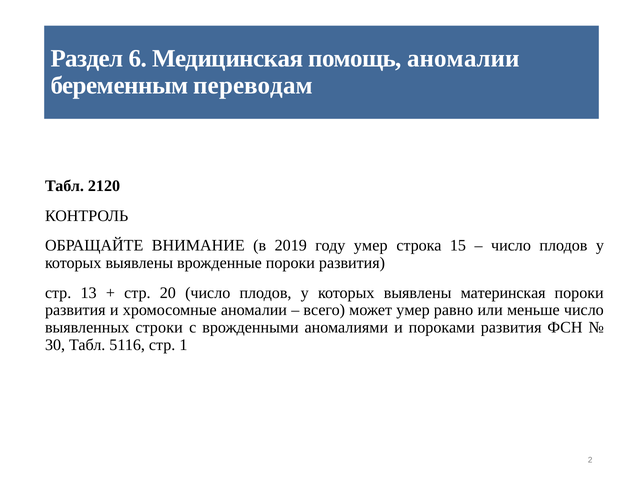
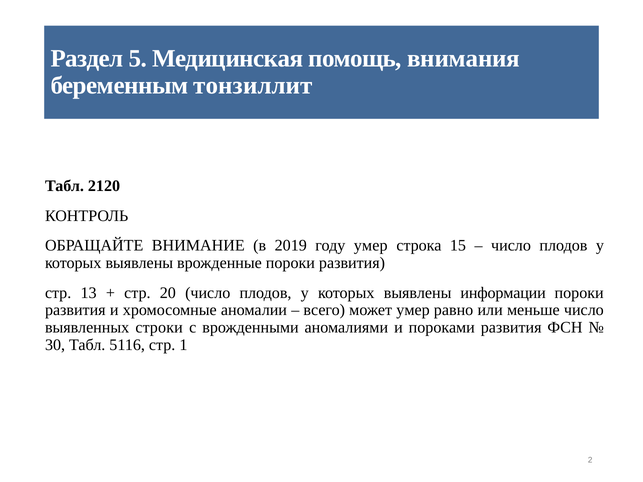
6: 6 -> 5 (138, 59)
помощь аномалии: аномалии -> внимания (464, 59)
переводам: переводам -> тонзиллит (253, 86)
материнская: материнская -> информации (503, 293)
